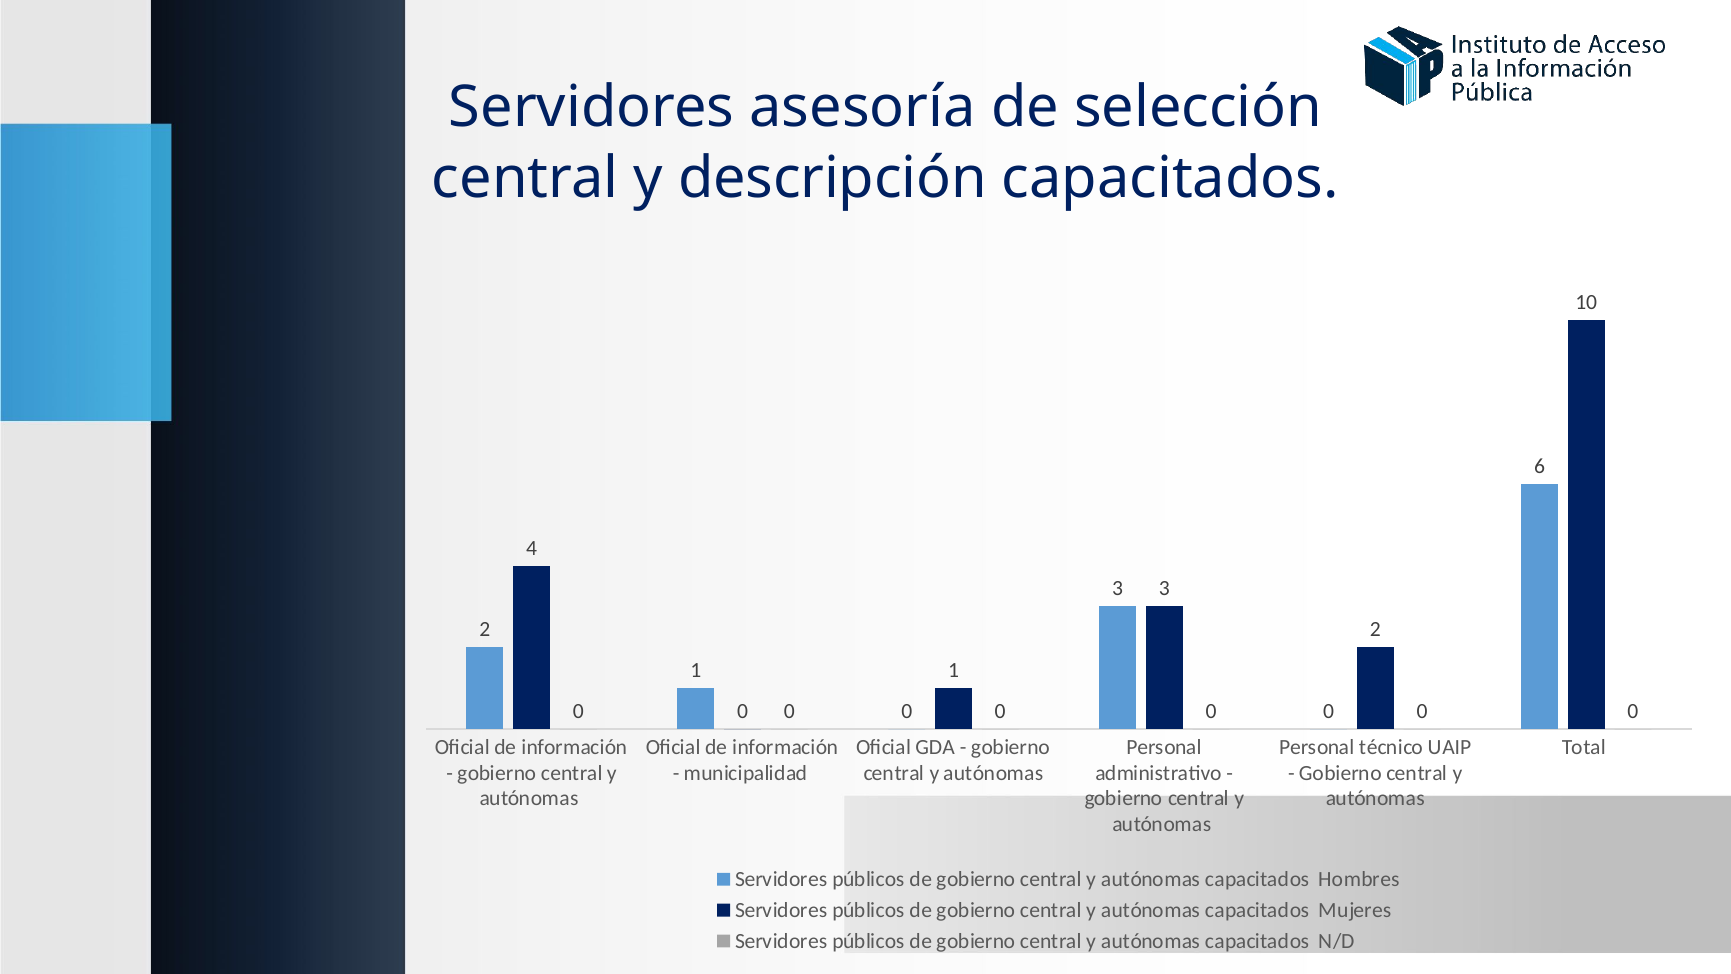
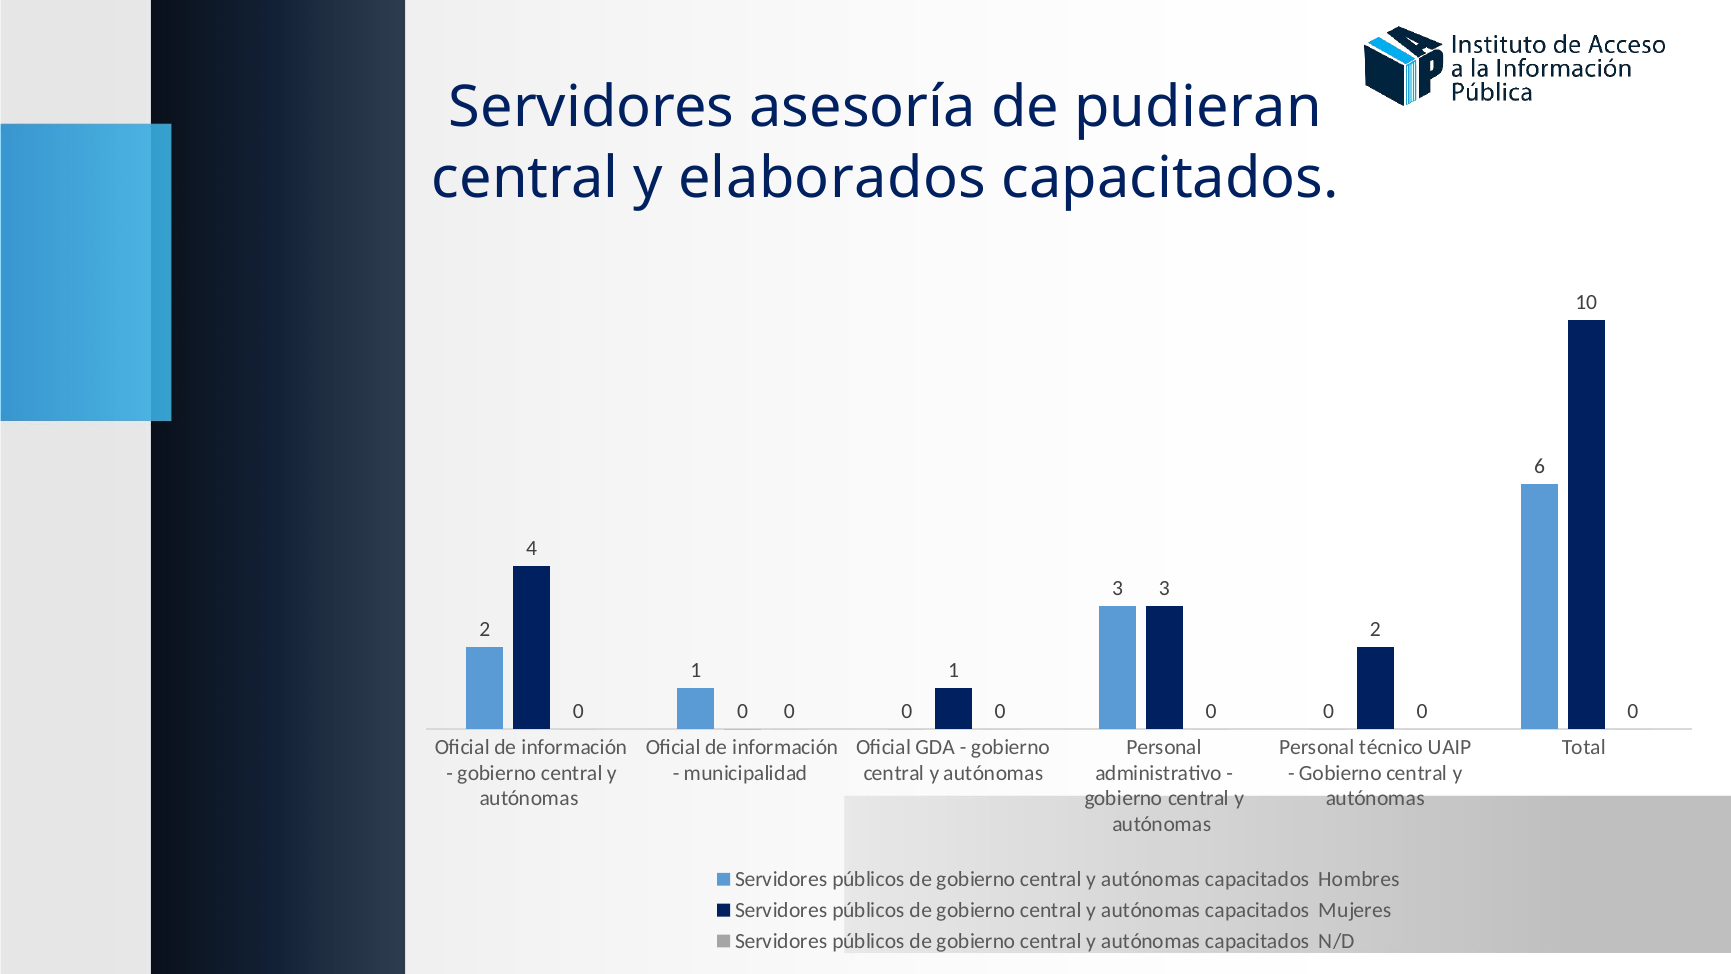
selección: selección -> pudieran (1198, 108)
descripción: descripción -> elaborados (832, 178)
